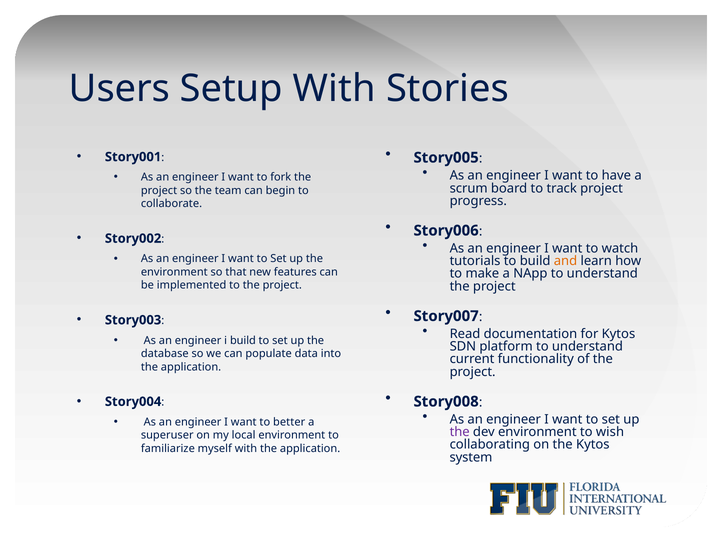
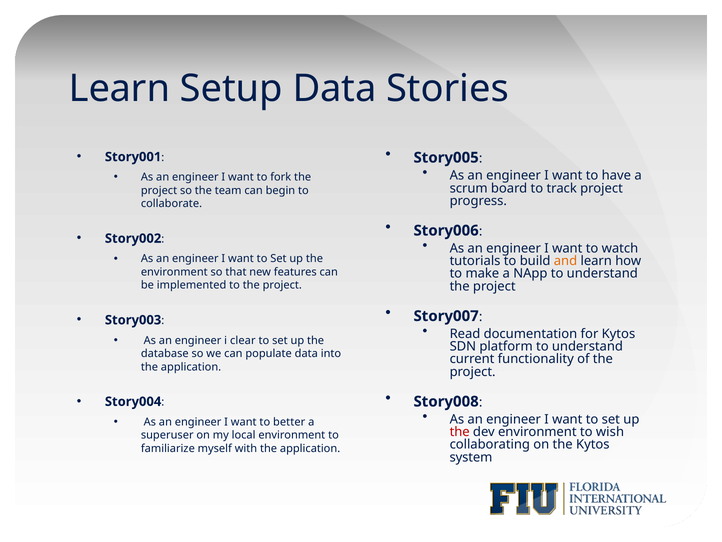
Users: Users -> Learn (119, 89)
Setup With: With -> Data (335, 89)
i build: build -> clear (243, 340)
the colour: purple -> red (460, 432)
